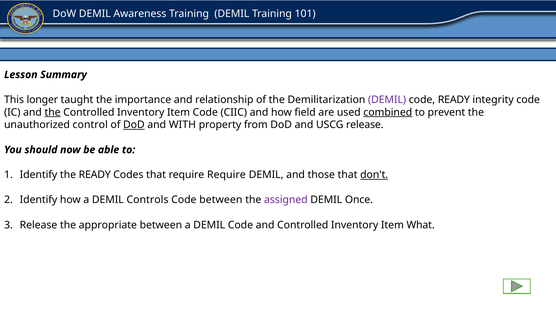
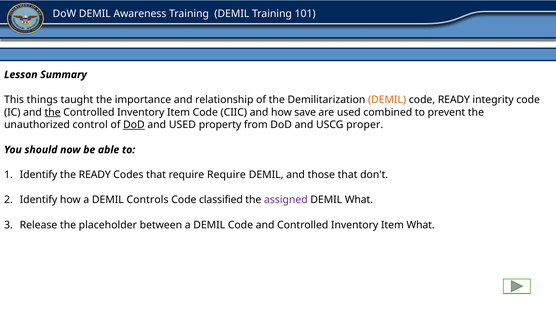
longer: longer -> things (42, 100)
DEMIL colour: purple -> orange (387, 100)
field: field -> save (305, 112)
combined underline: present -> none (388, 112)
and WITH: WITH -> USED (182, 125)
USCG release: release -> proper (365, 125)
don't underline: present -> none (374, 175)
Code between: between -> classified (221, 200)
DEMIL Once: Once -> What (359, 200)
appropriate: appropriate -> placeholder (108, 225)
